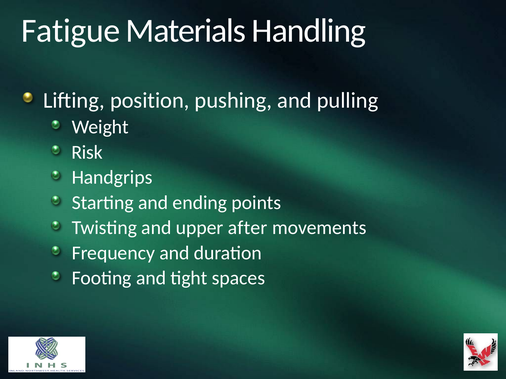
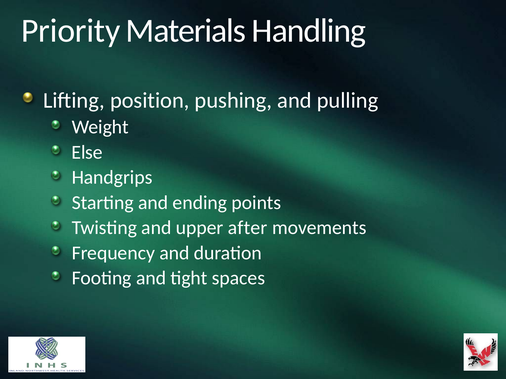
Fatigue: Fatigue -> Priority (71, 31)
Risk: Risk -> Else (87, 152)
